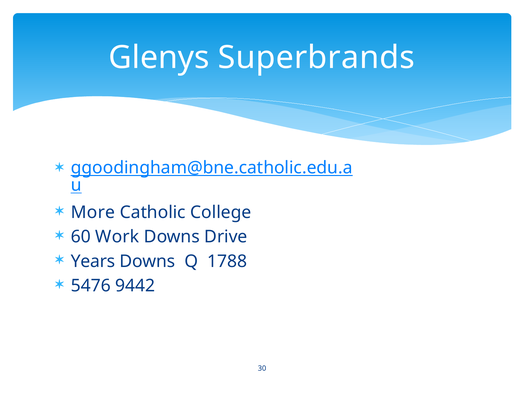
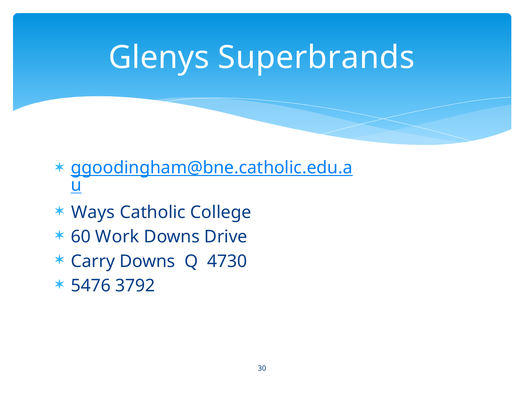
More: More -> Ways (93, 212)
Years: Years -> Carry (93, 261)
1788: 1788 -> 4730 (227, 261)
9442: 9442 -> 3792 (135, 286)
